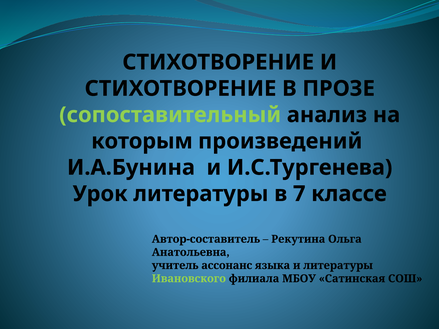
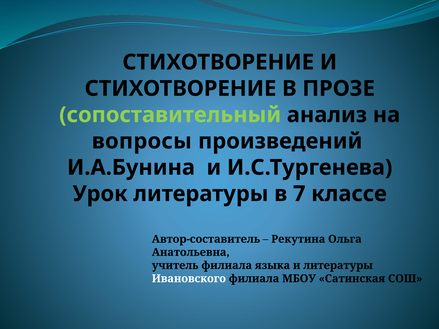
которым: которым -> вопросы (142, 141)
учитель ассонанс: ассонанс -> филиала (227, 266)
Ивановского colour: light green -> white (189, 279)
